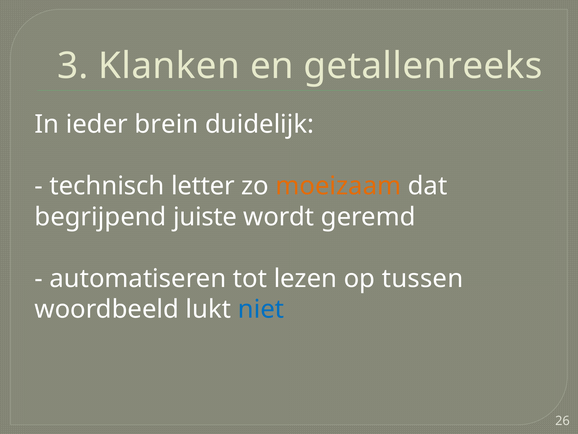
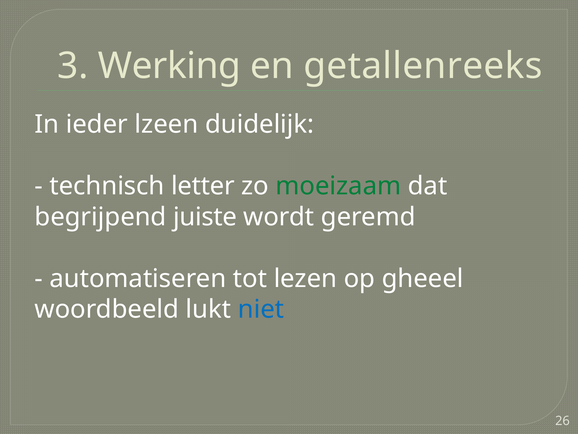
Klanken: Klanken -> Werking (169, 66)
brein: brein -> lzeen (166, 124)
moeizaam colour: orange -> green (338, 186)
tussen: tussen -> gheeel (423, 278)
